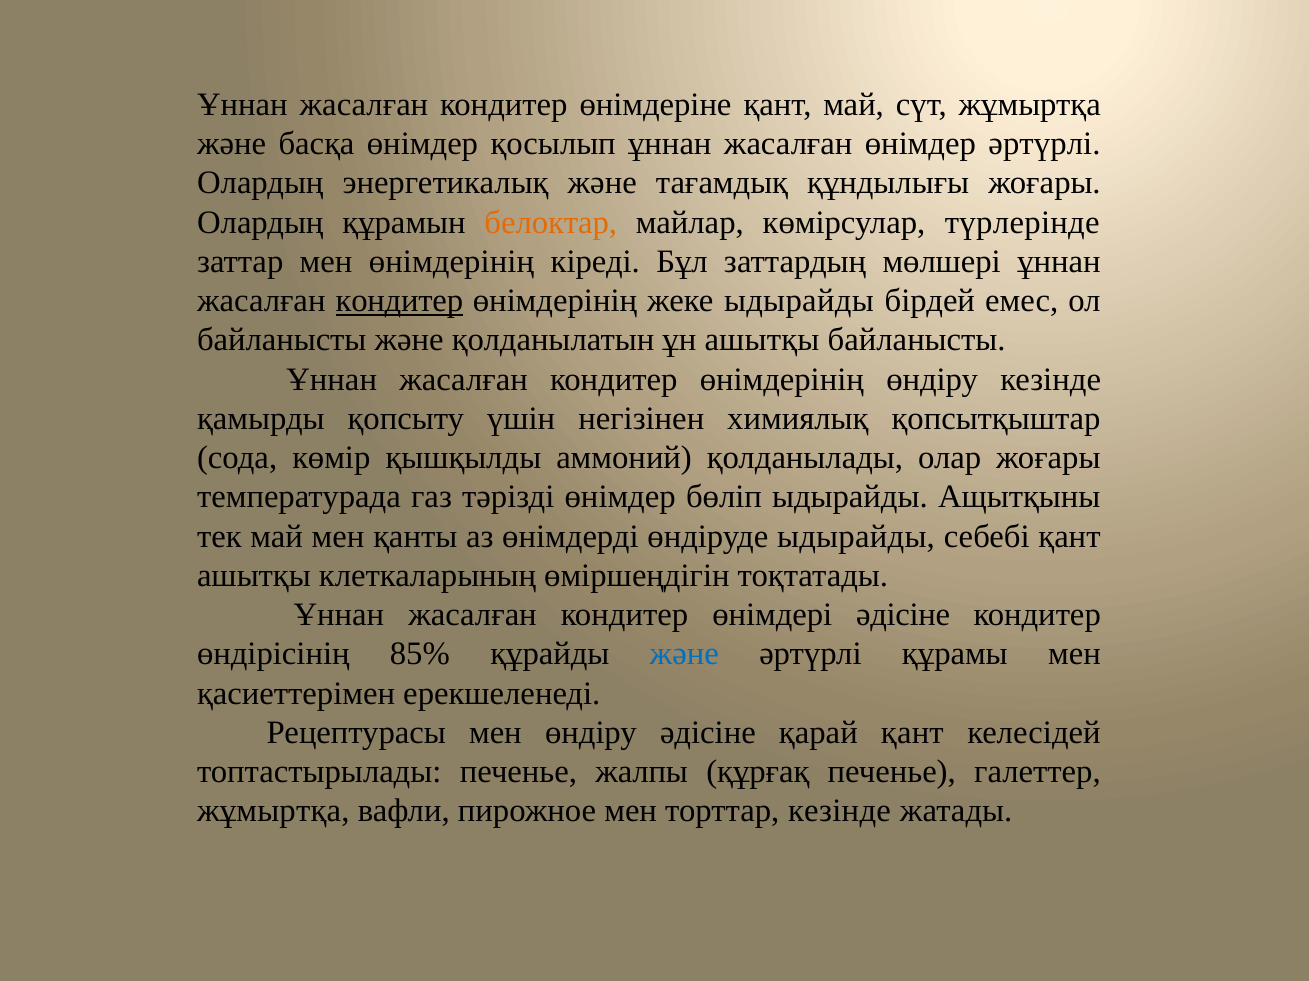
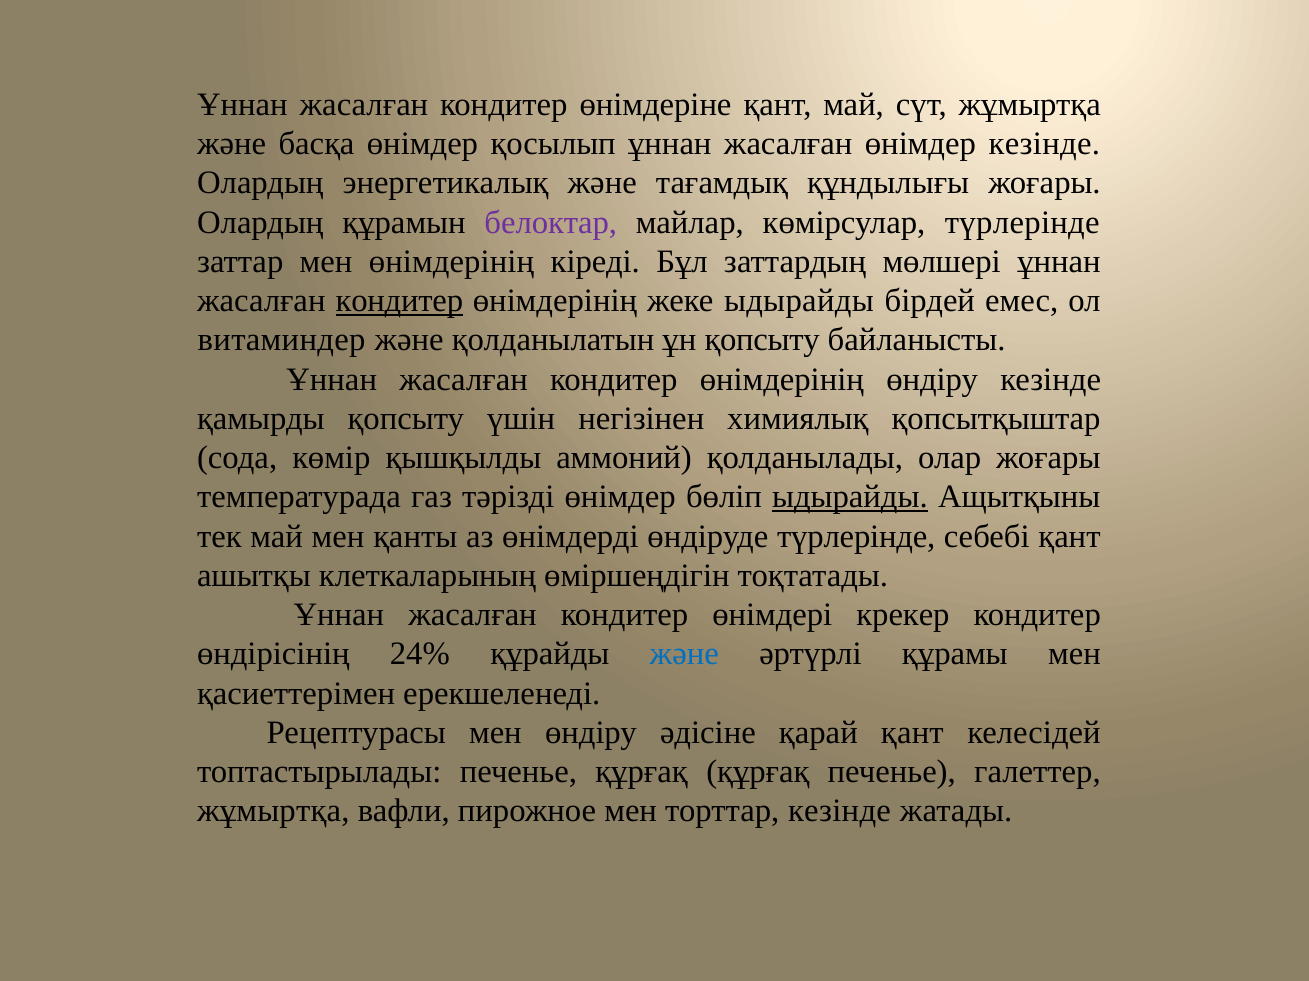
өнімдер әртүрлі: әртүрлі -> кезінде (1044, 144)
белоктар colour: orange -> purple (551, 223)
байланысты: байланысты -> витаминдер (282, 340)
ұн ашытқы: ашытқы -> қопсыту (762, 340)
ыдырайды underline: none -> present (850, 497)
өндіруде ыдырайды: ыдырайды -> түрлерінде (856, 537)
өнімдері әдісіне: әдісіне -> крекер (903, 615)
85%: 85% -> 24% (420, 655)
печенье жалпы: жалпы -> құрғақ (642, 772)
